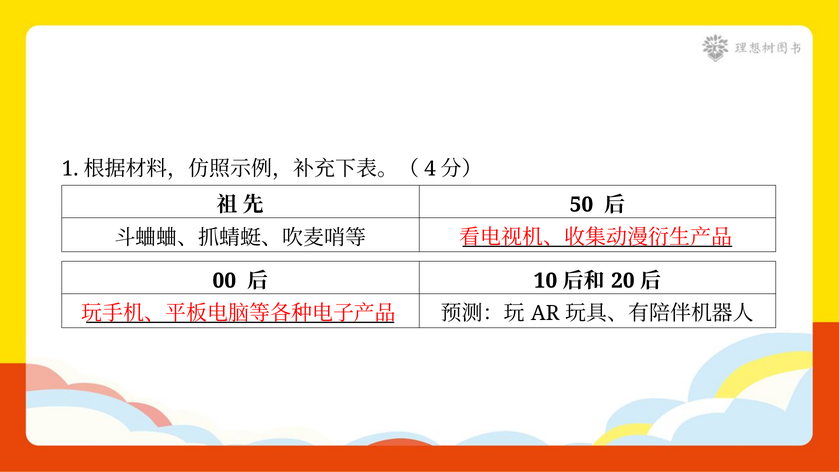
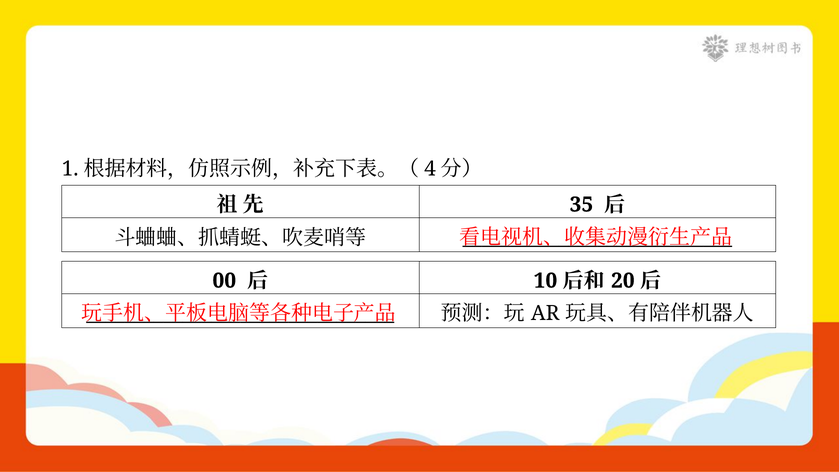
50: 50 -> 35 (581, 205)
